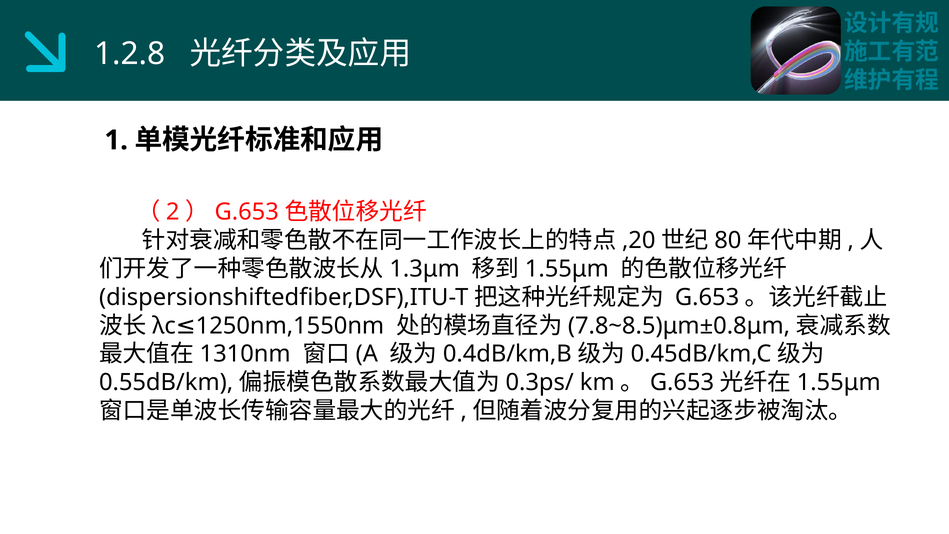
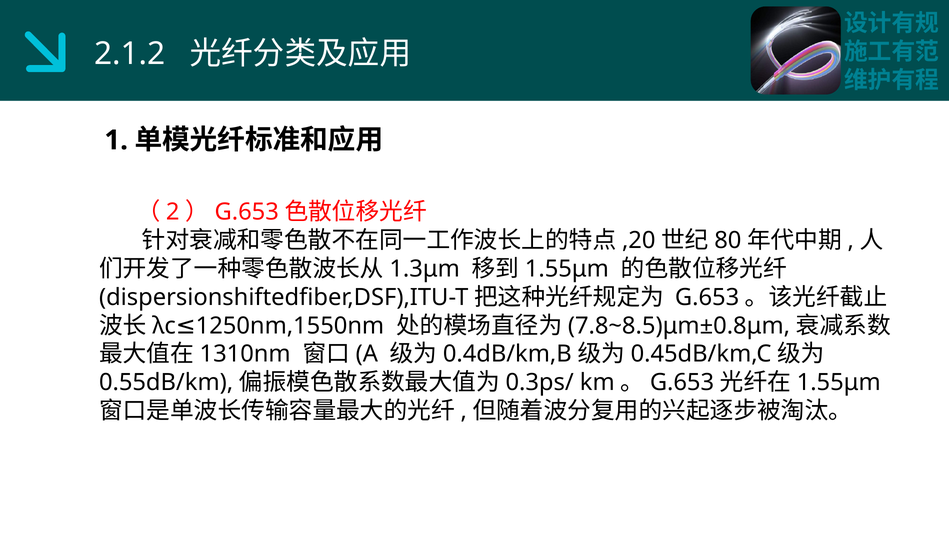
1.2.8: 1.2.8 -> 2.1.2 (130, 54)
